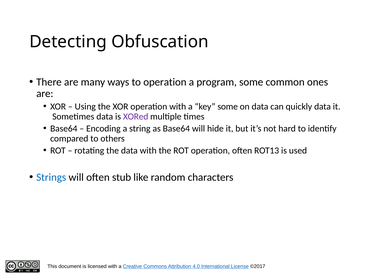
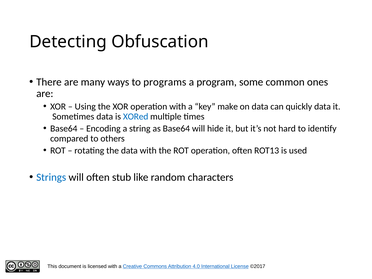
to operation: operation -> programs (165, 82)
key some: some -> make (228, 106)
XORed colour: purple -> blue (136, 117)
